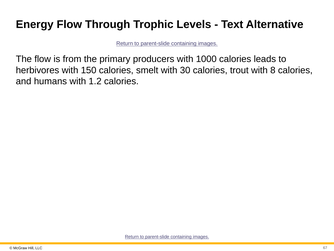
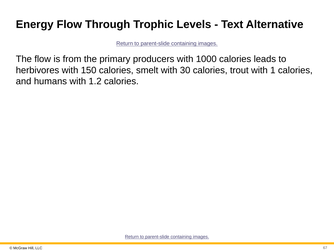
8: 8 -> 1 (273, 70)
